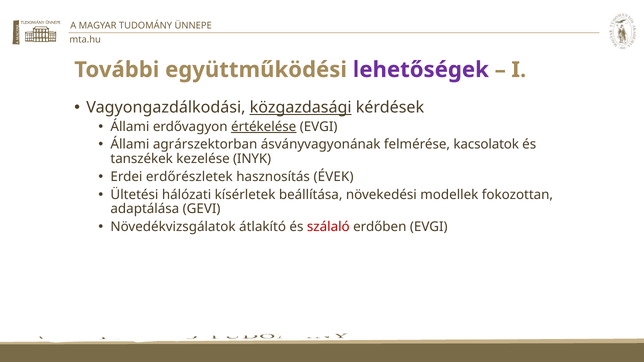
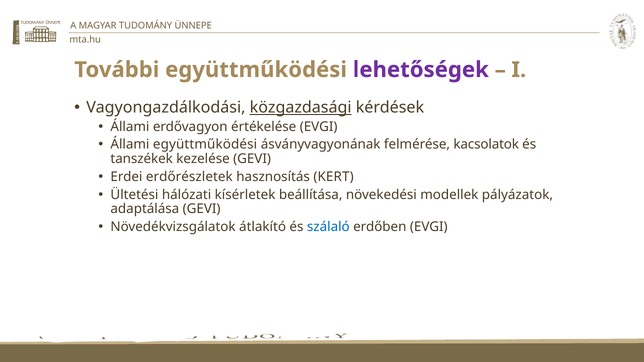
értékelése underline: present -> none (264, 127)
Állami agrárszektorban: agrárszektorban -> együttműködési (205, 145)
kezelése INYK: INYK -> GEVI (252, 159)
ÉVEK: ÉVEK -> KERT (334, 177)
fokozottan: fokozottan -> pályázatok (517, 195)
szálaló colour: red -> blue (328, 227)
